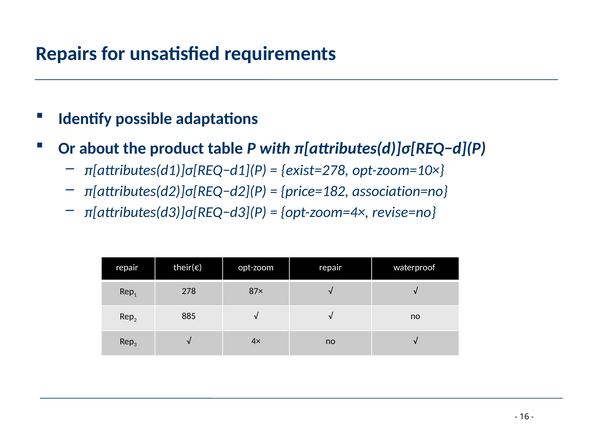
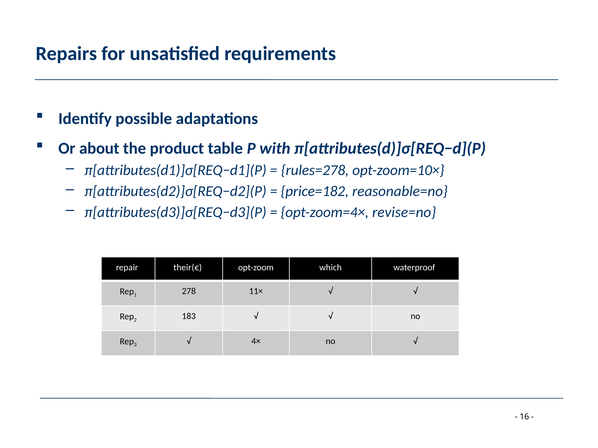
exist=278: exist=278 -> rules=278 (315, 170)
association=no: association=no -> reasonable=no (400, 191)
opt-zoom repair: repair -> which (330, 268)
87×: 87× -> 11× (256, 292)
885: 885 -> 183 (189, 317)
